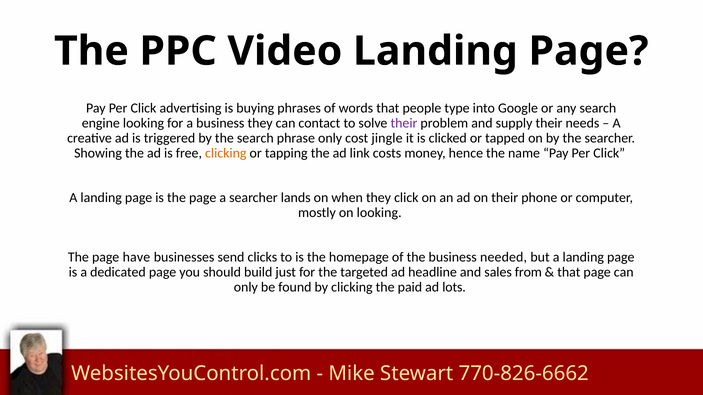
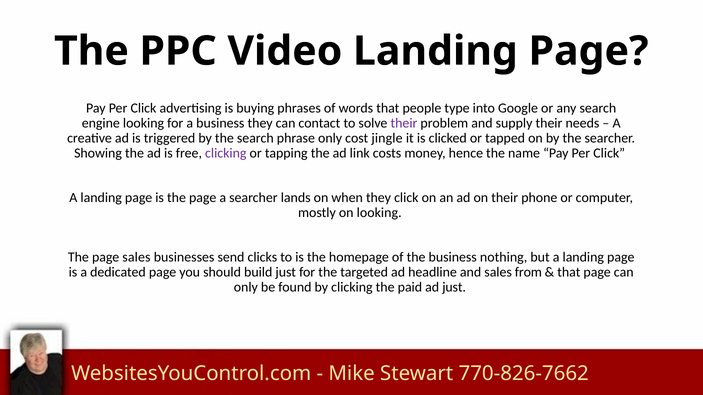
clicking colour: orange -> purple (226, 153)
page have: have -> sales (136, 258)
needed: needed -> nothing (504, 258)
ad lots: lots -> just (454, 288)
770-826-6662: 770-826-6662 -> 770-826-7662 (524, 374)
